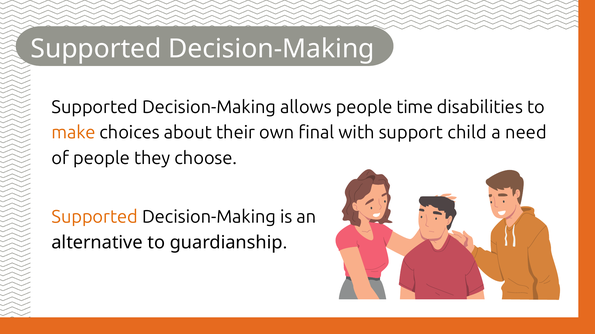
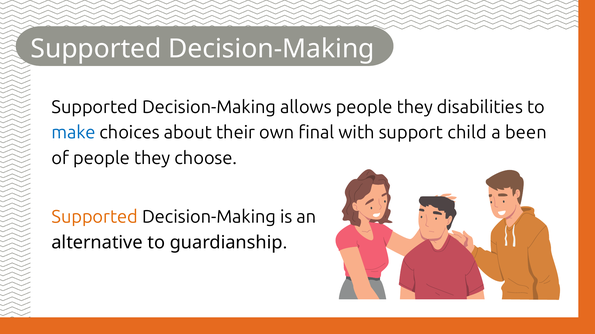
allows people time: time -> they (415, 107)
make colour: orange -> blue (73, 133)
need: need -> been (526, 133)
